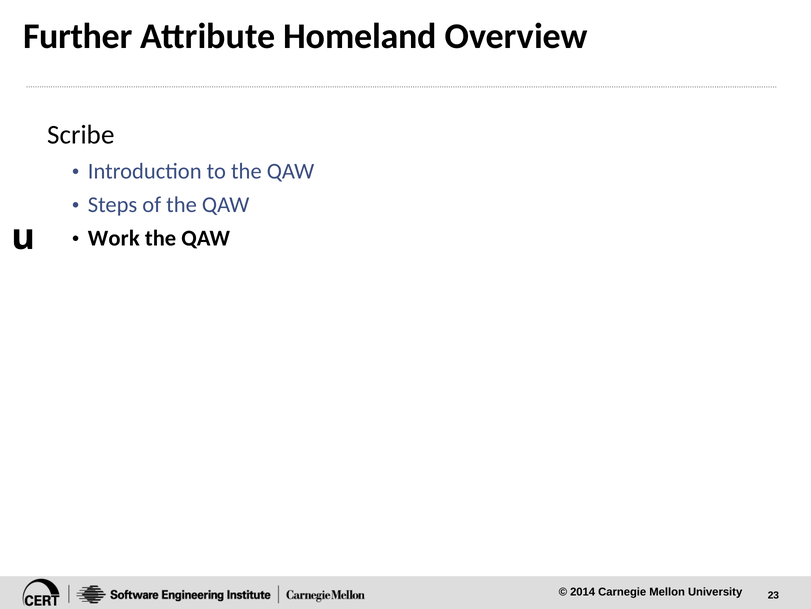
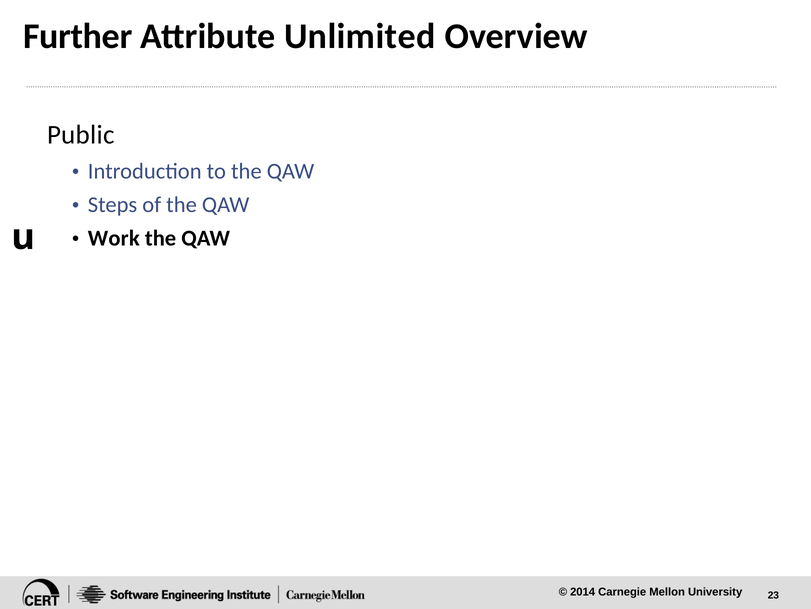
Homeland: Homeland -> Unlimited (360, 36)
Scribe: Scribe -> Public (81, 135)
